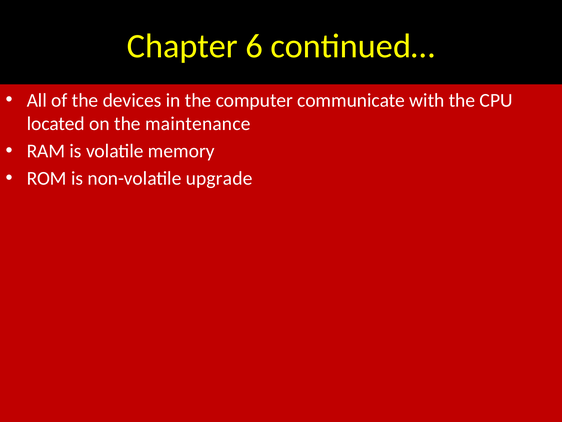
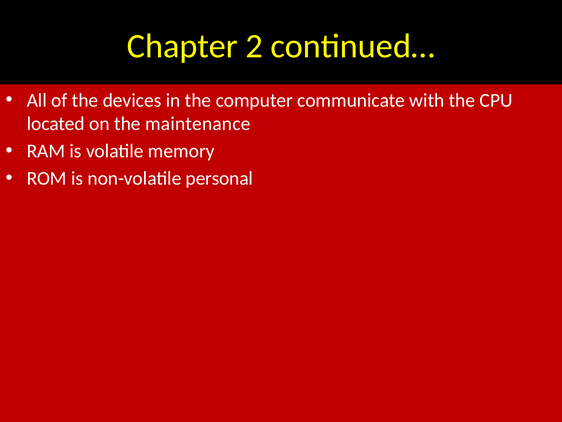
6: 6 -> 2 (254, 46)
upgrade: upgrade -> personal (219, 178)
